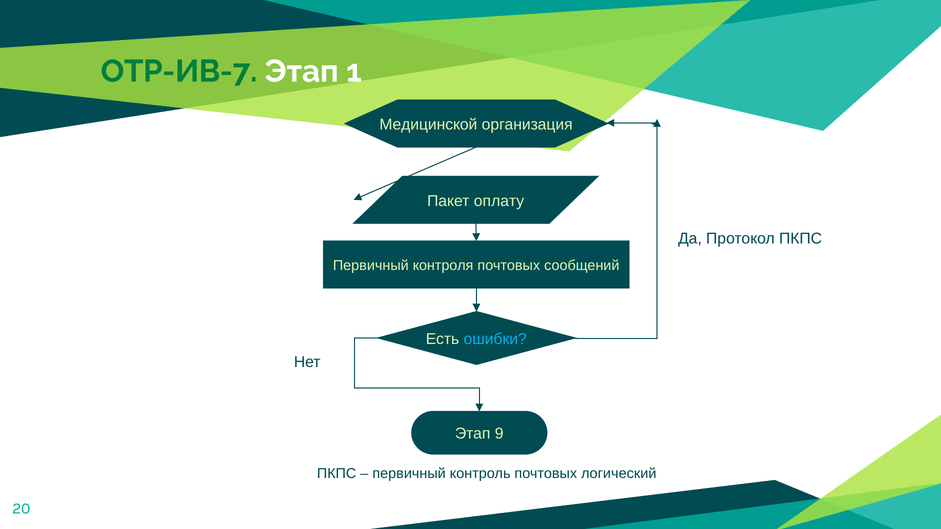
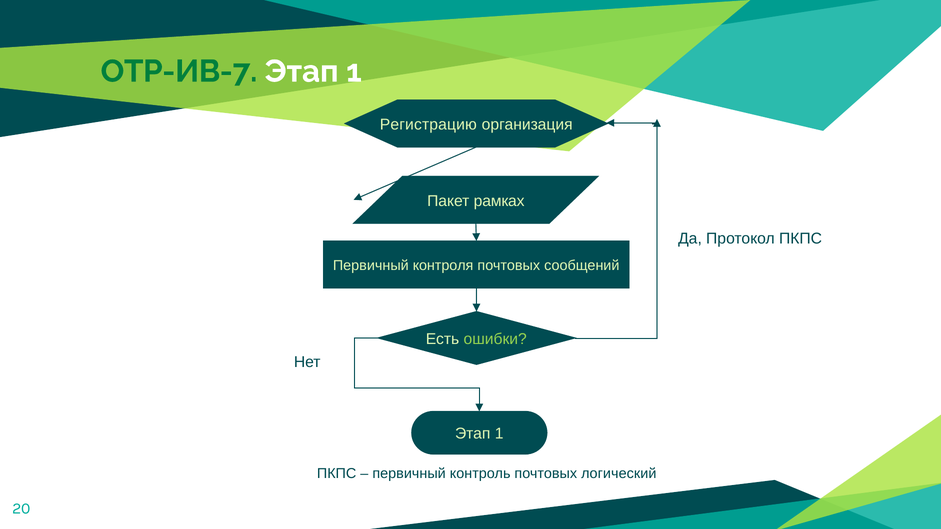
Медицинской: Медицинской -> Регистрацию (428, 125)
оплату: оплату -> рамках (499, 201)
ошибки colour: light blue -> light green (495, 339)
9: 9 -> 1 (499, 434)
